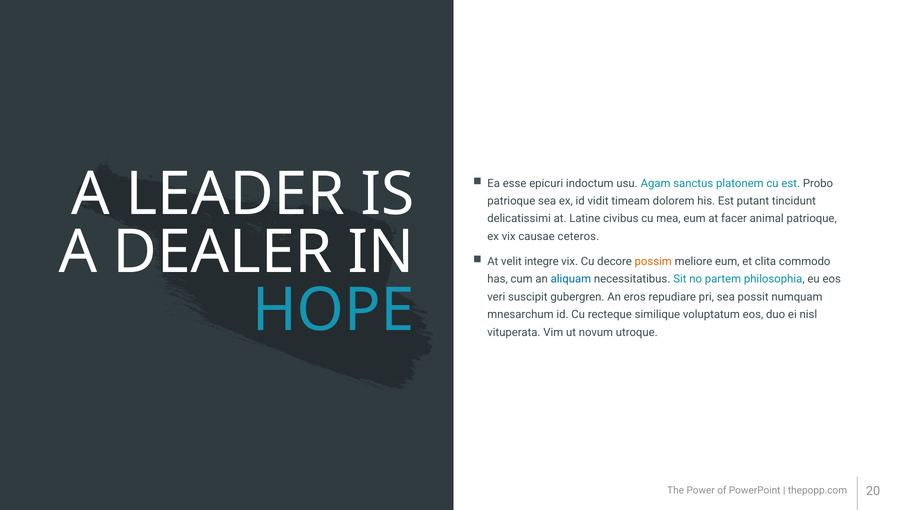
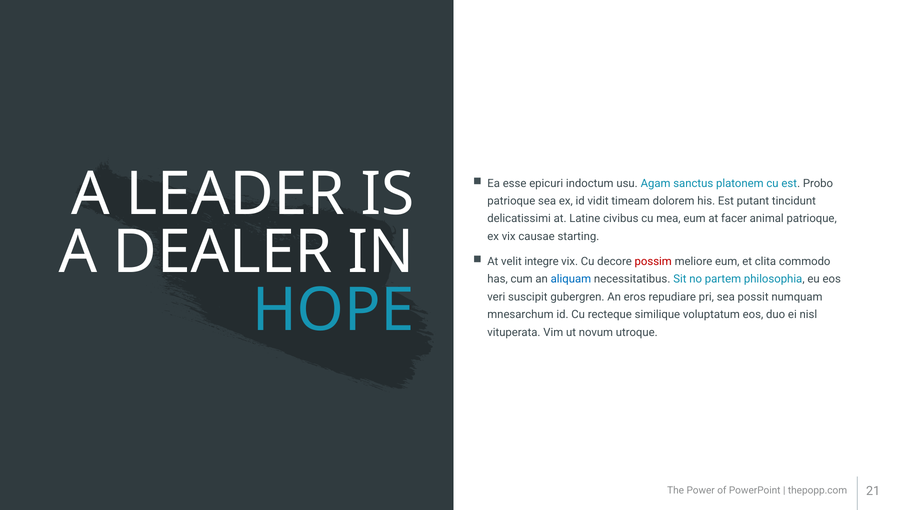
ceteros: ceteros -> starting (578, 236)
possim colour: orange -> red (653, 262)
20: 20 -> 21 (873, 491)
